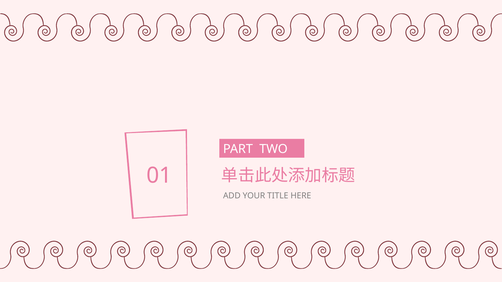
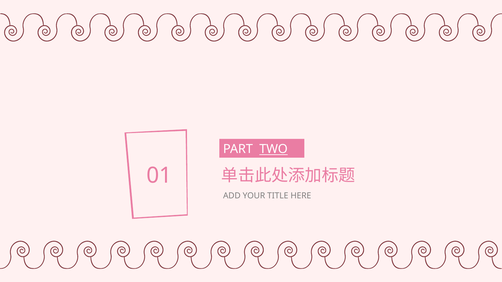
TWO underline: none -> present (274, 149)
